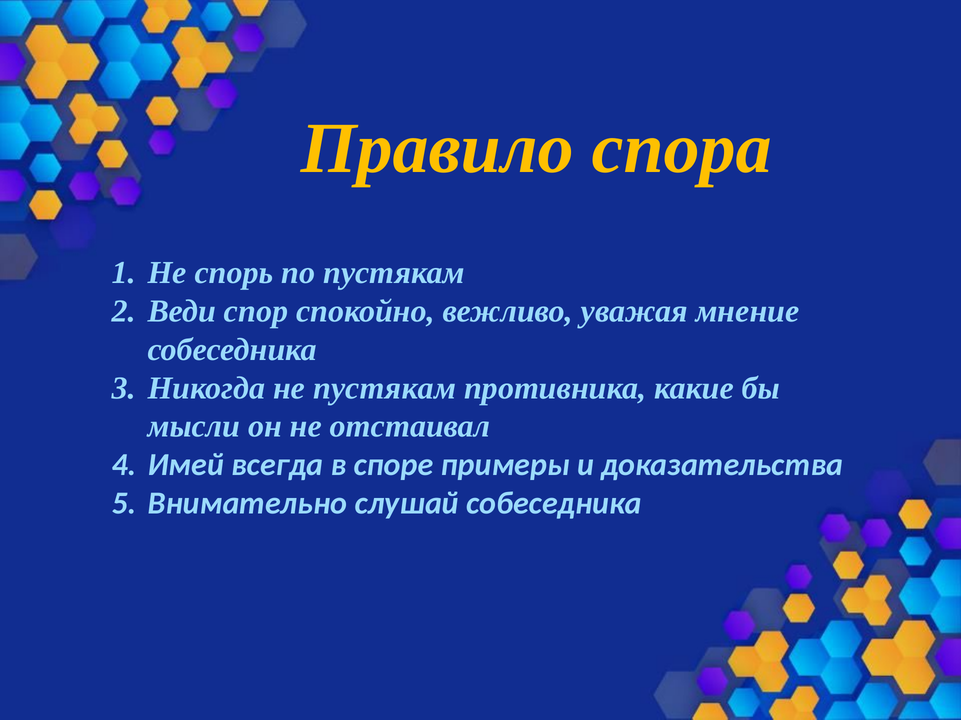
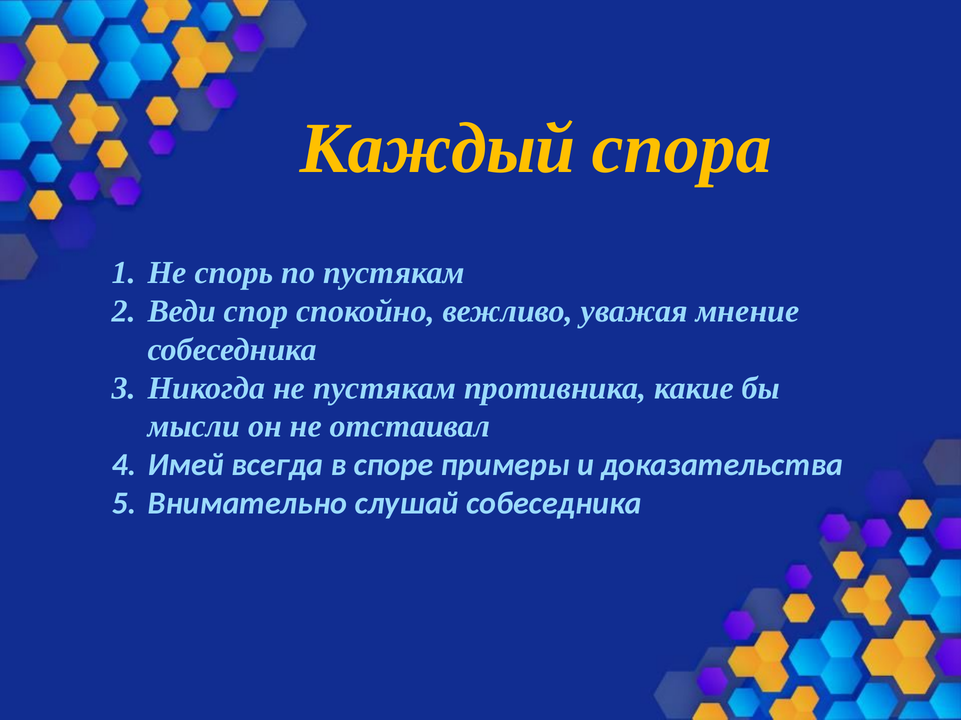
Правило: Правило -> Каждый (438, 148)
